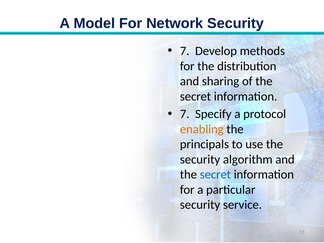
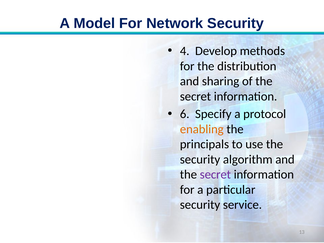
7: 7 -> 4 (185, 51)
7: 7 -> 6 (185, 114)
secret colour: blue -> purple (215, 175)
